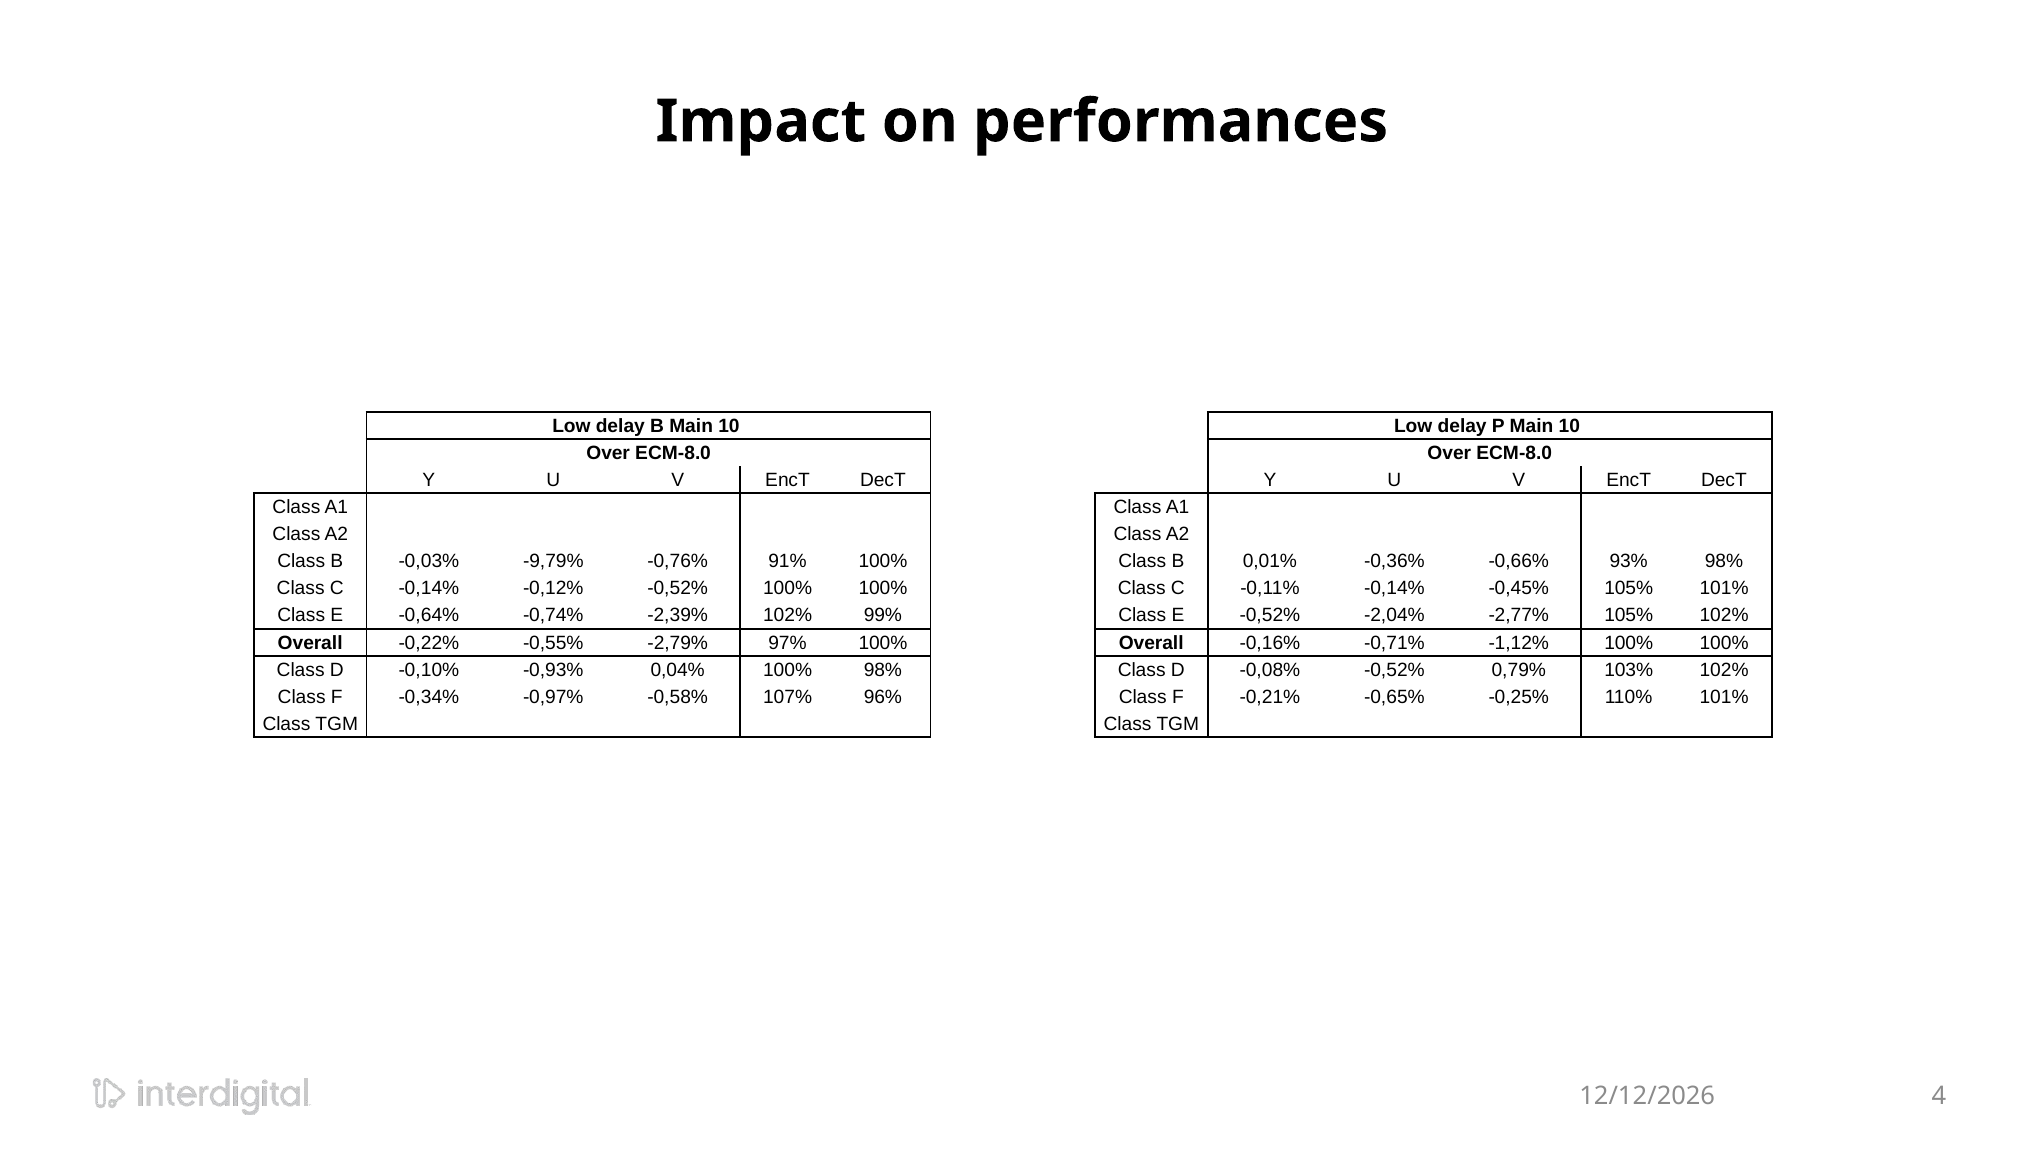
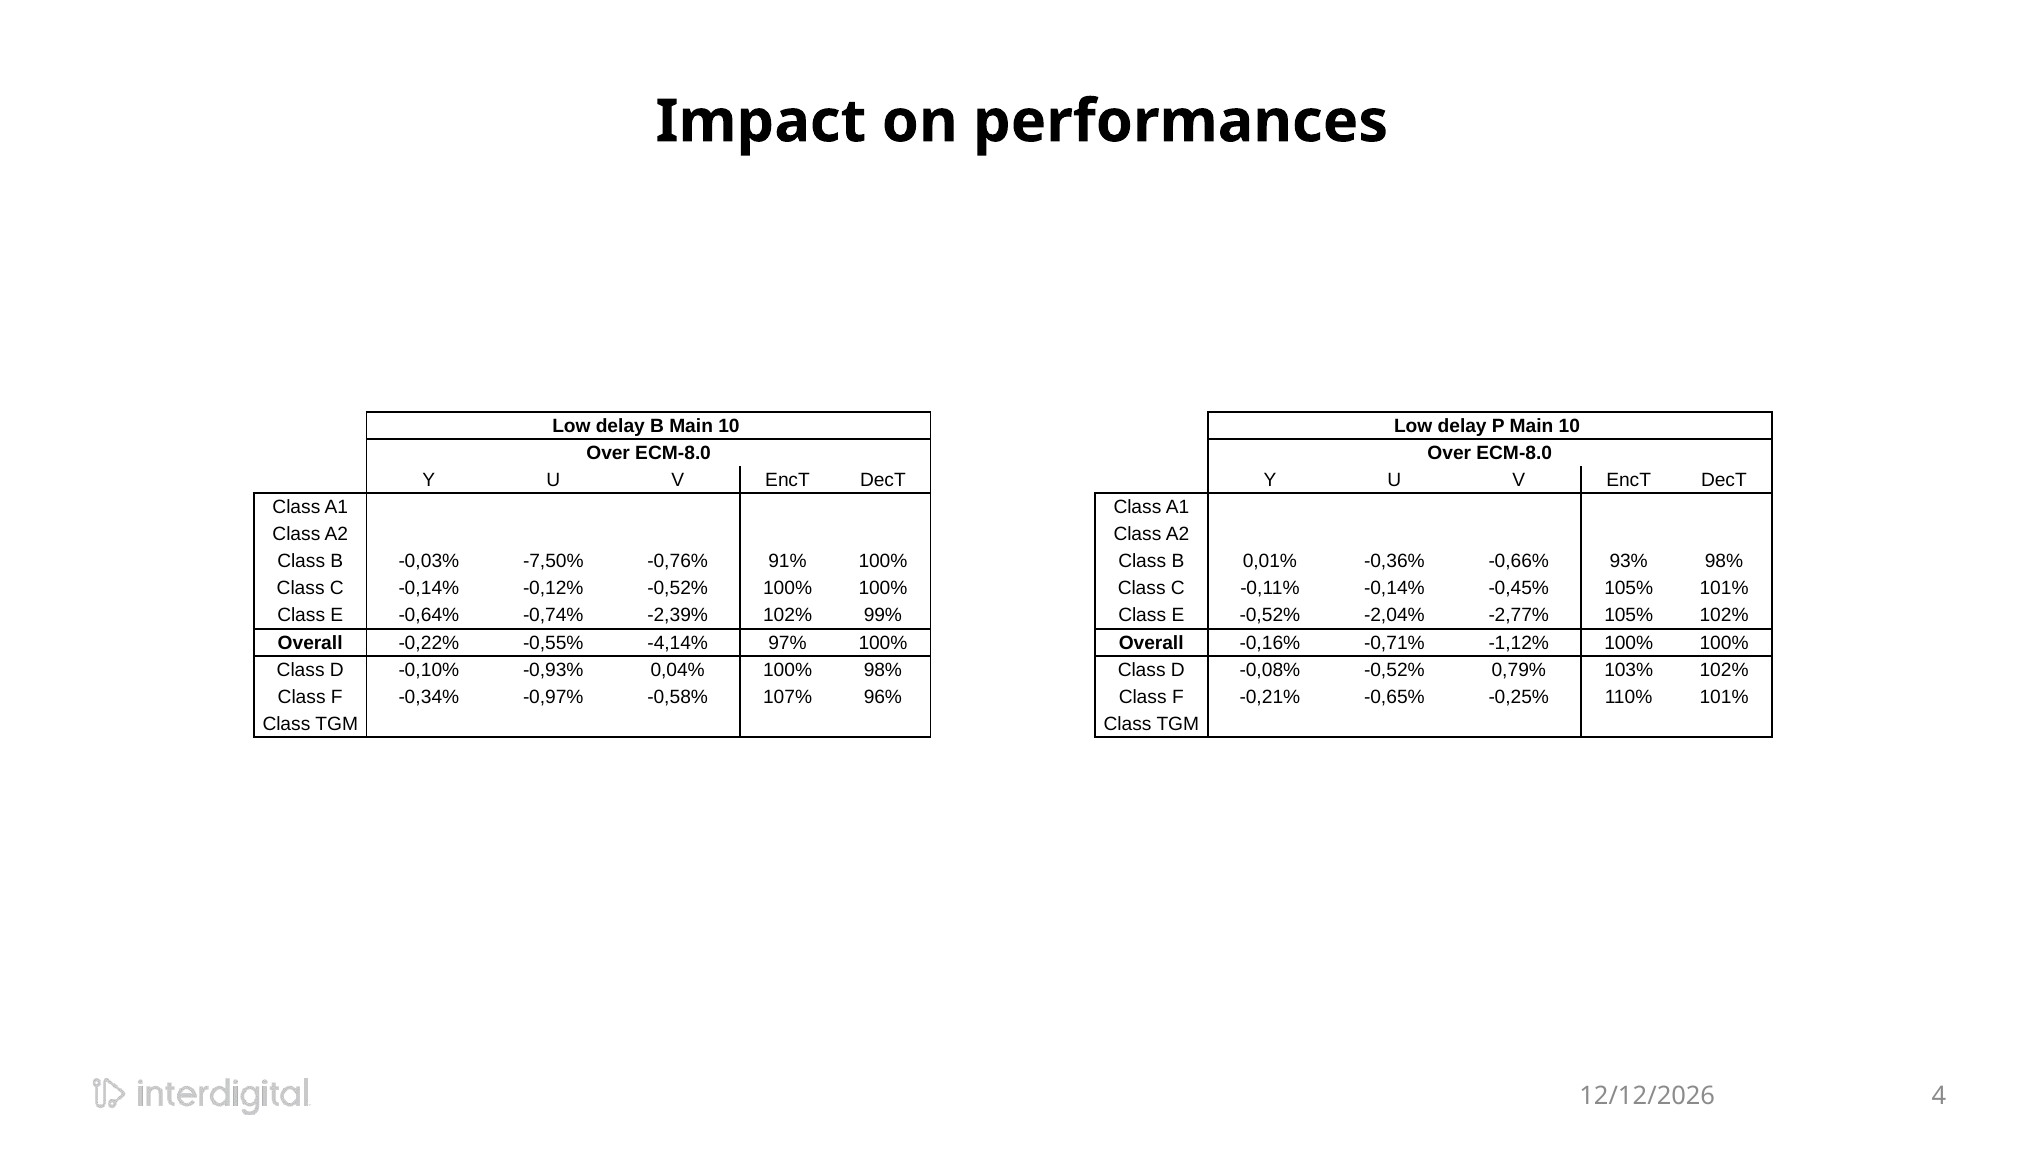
-9,79%: -9,79% -> -7,50% (553, 561)
-2,79%: -2,79% -> -4,14% (678, 643)
